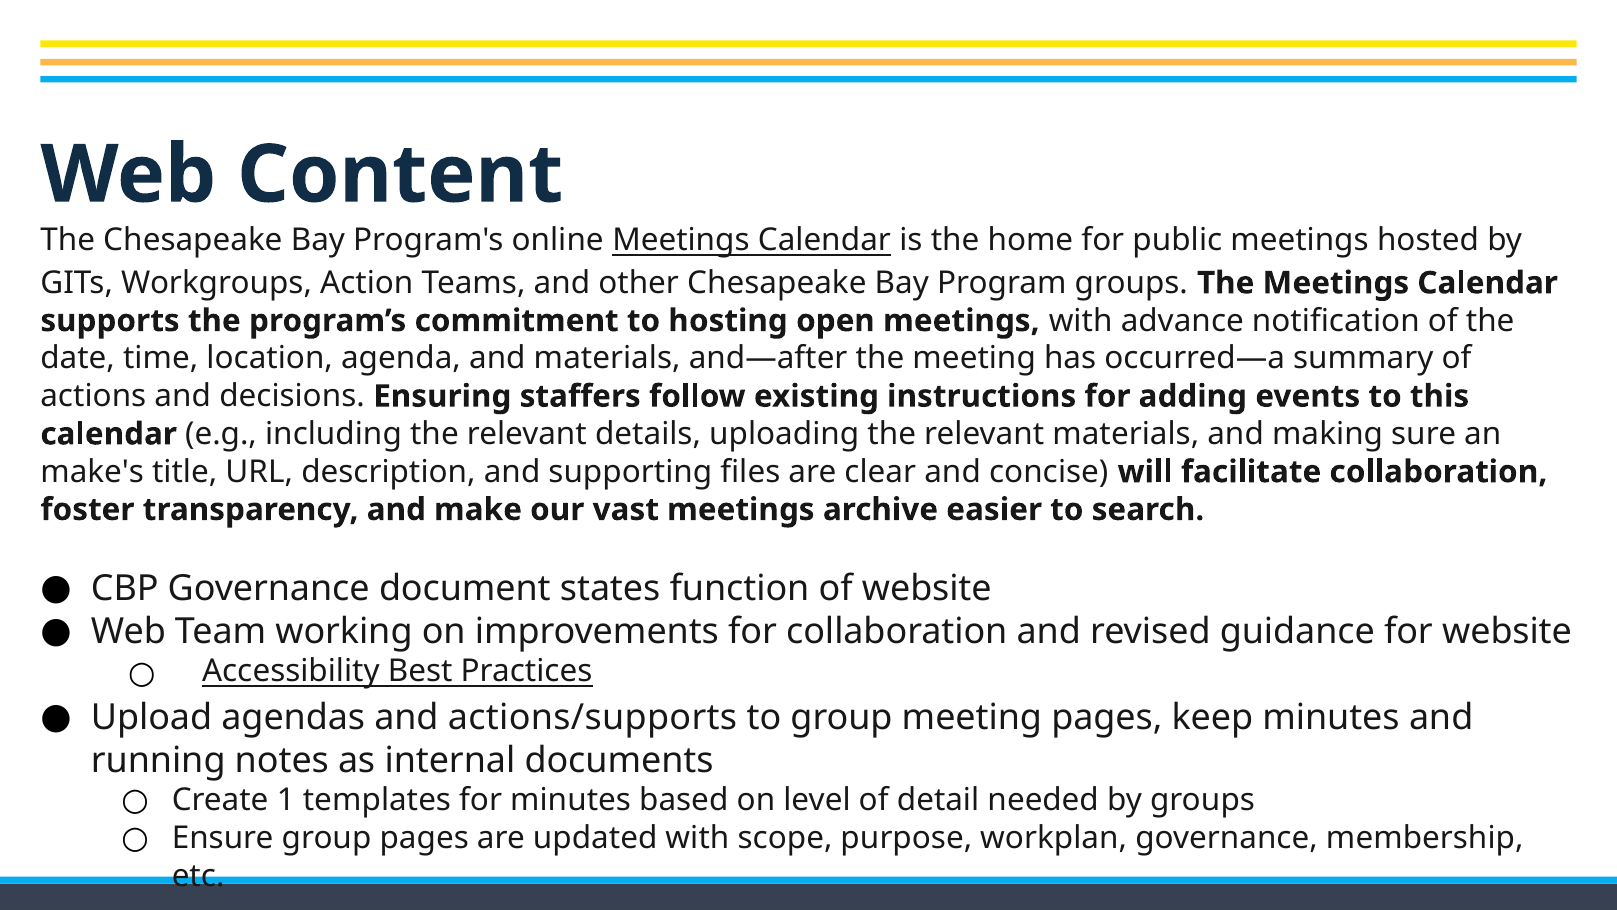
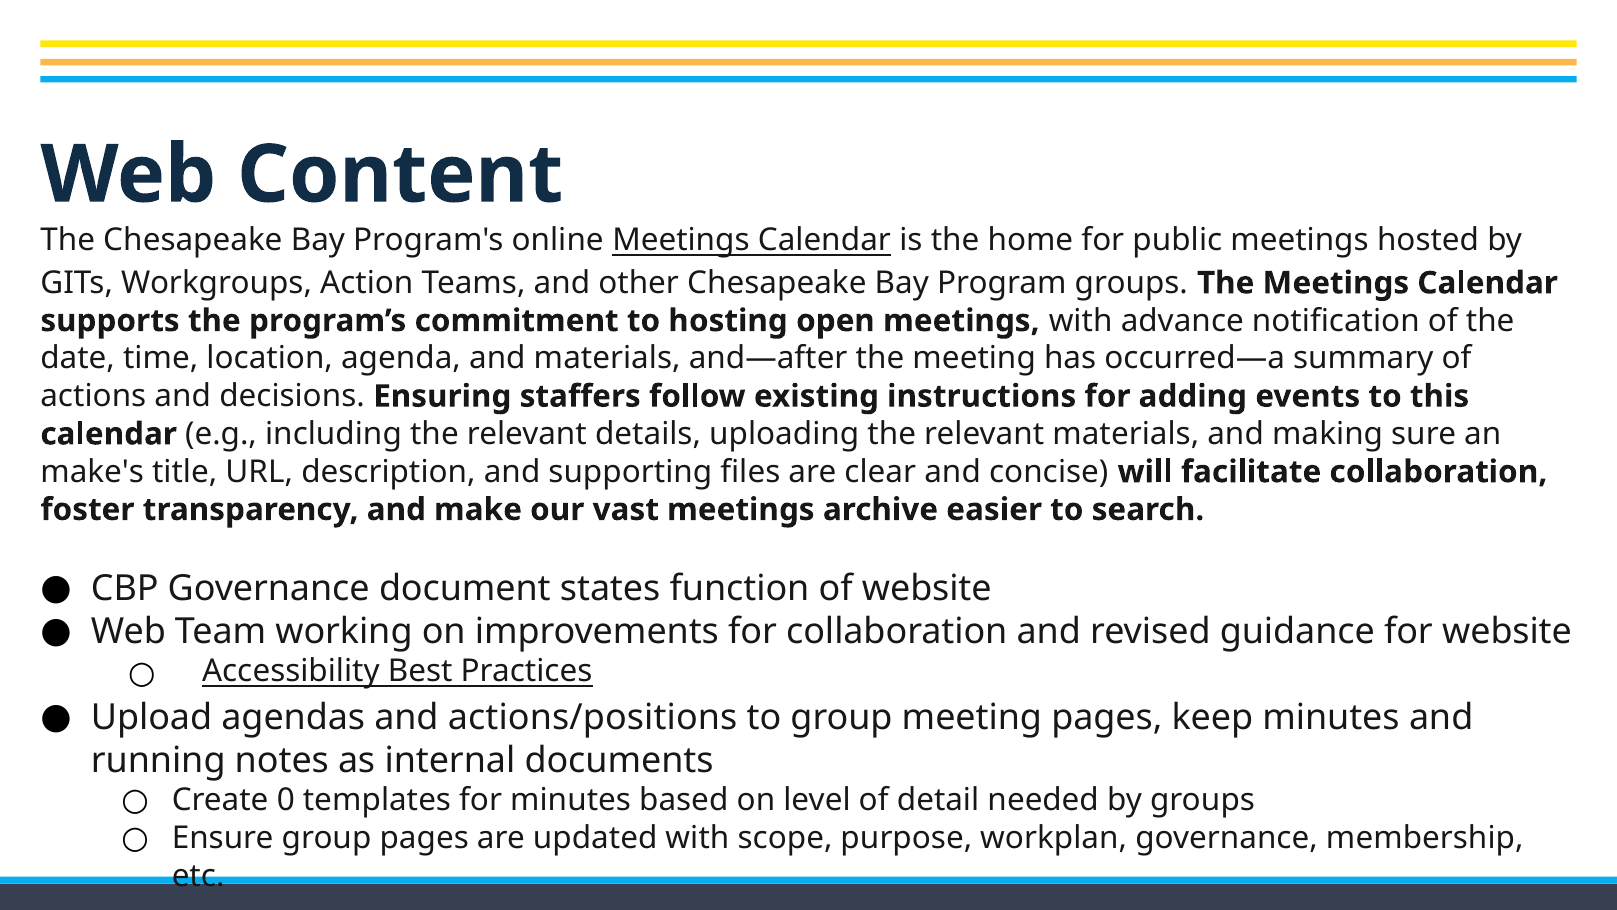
actions/supports: actions/supports -> actions/positions (593, 717)
1: 1 -> 0 (286, 800)
